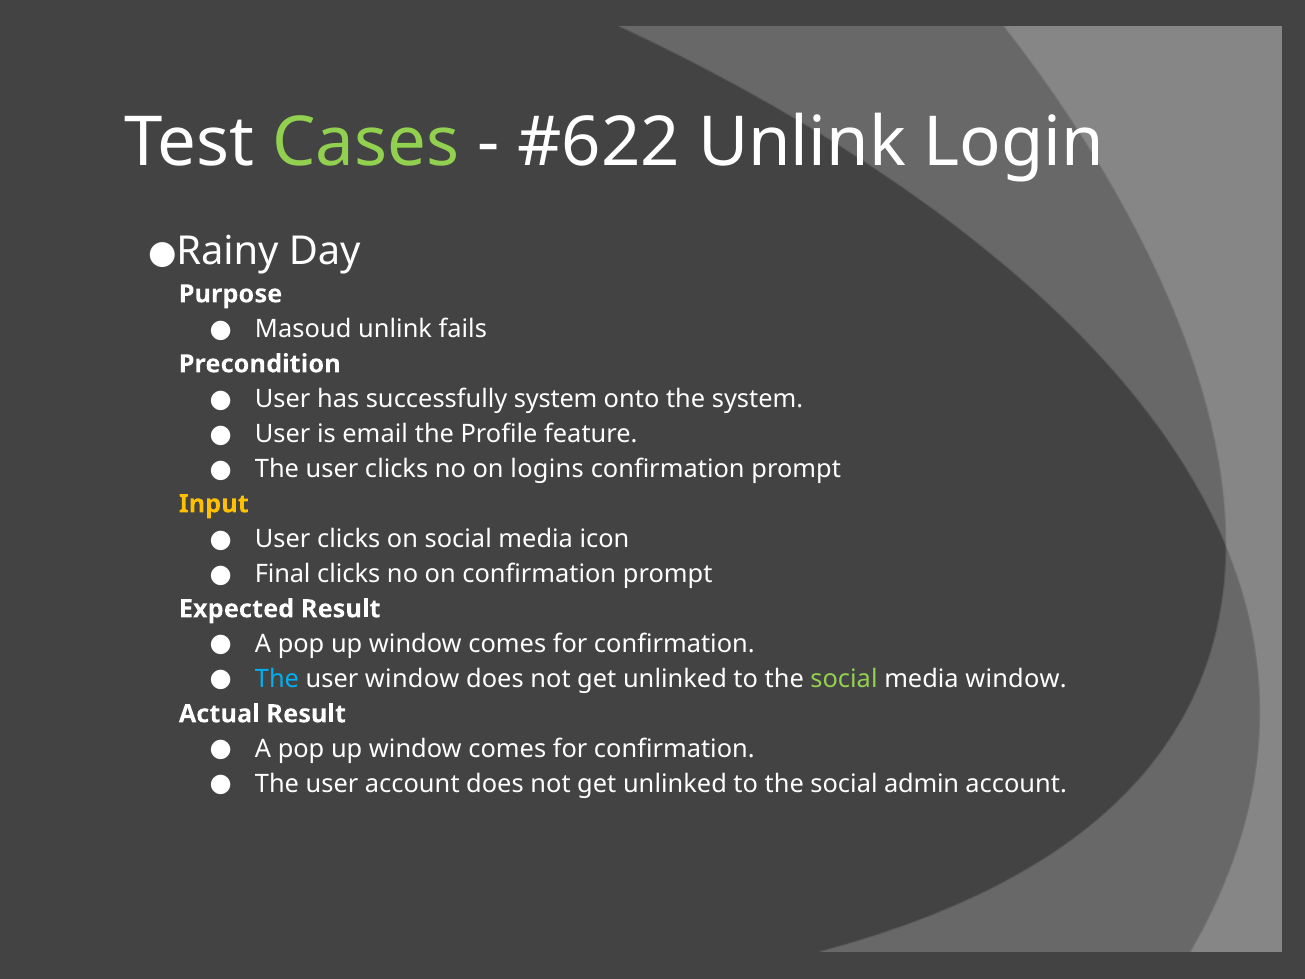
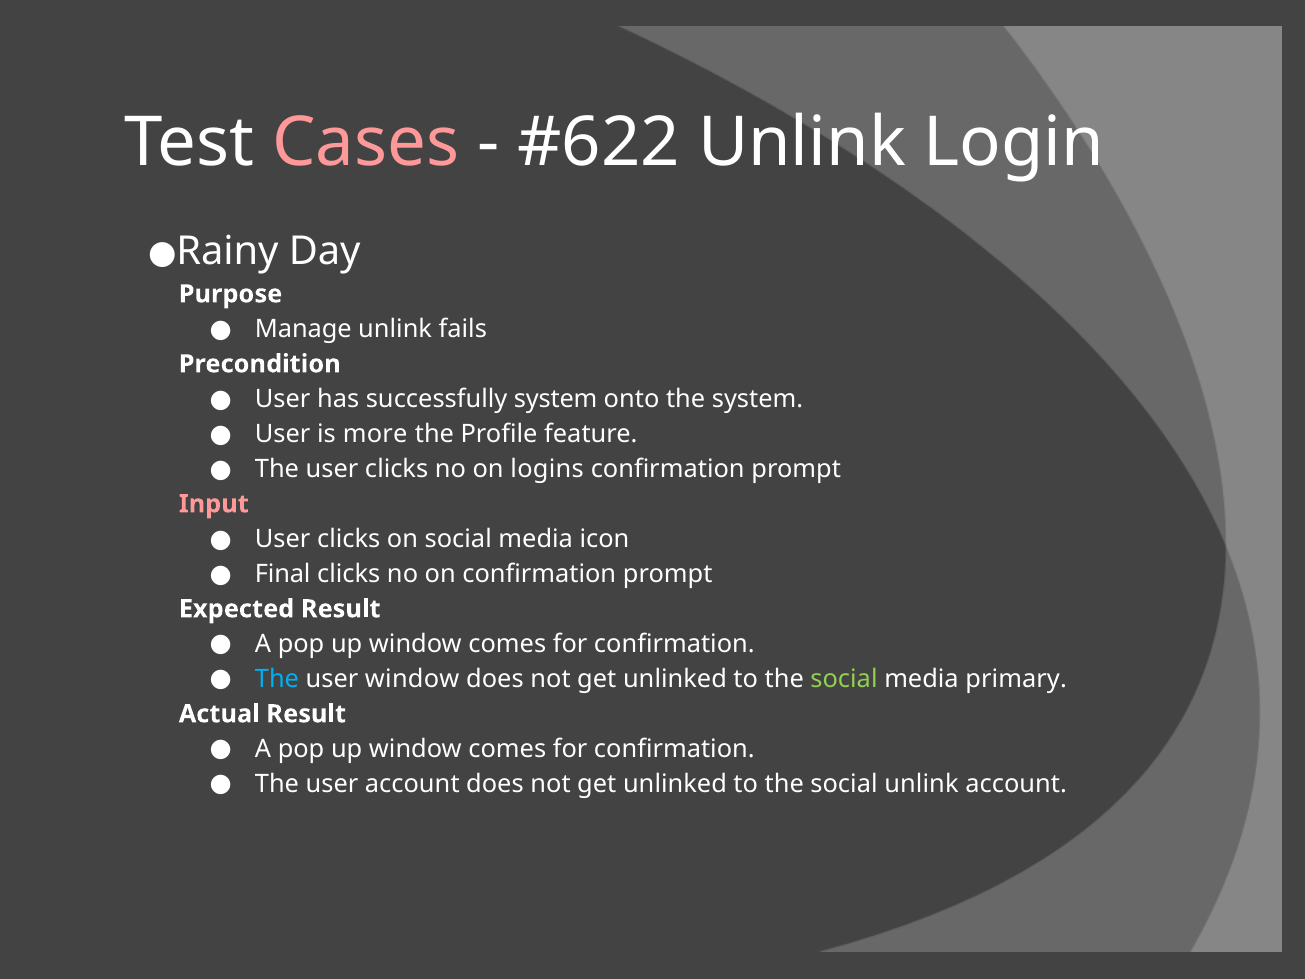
Cases colour: light green -> pink (366, 143)
Masoud: Masoud -> Manage (303, 329)
email: email -> more (375, 434)
Input colour: yellow -> pink (214, 504)
media window: window -> primary (1016, 679)
social admin: admin -> unlink (921, 784)
